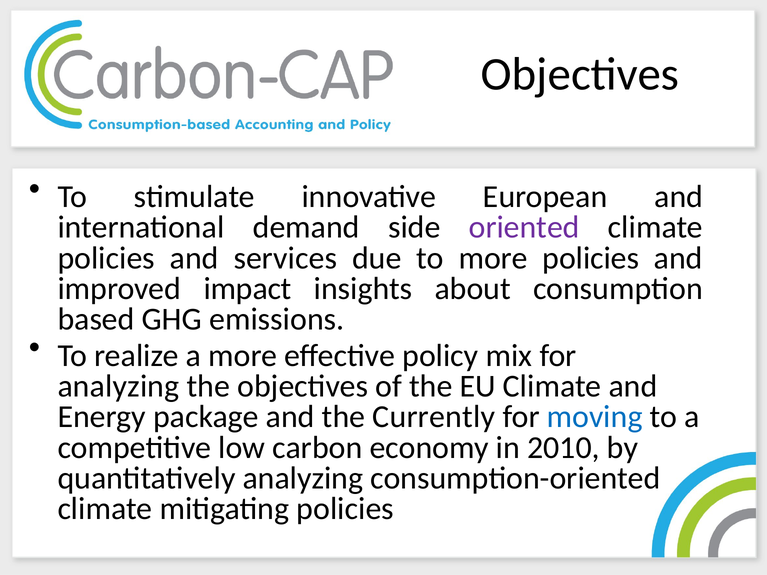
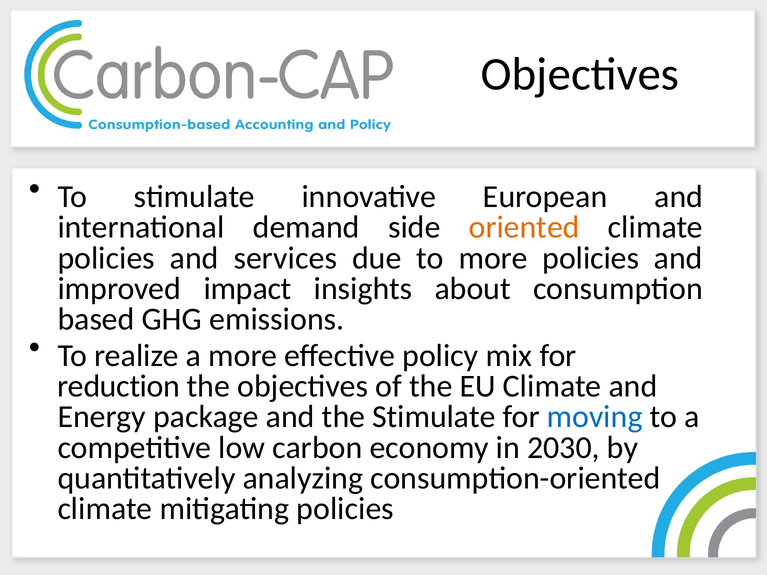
oriented colour: purple -> orange (524, 228)
analyzing: analyzing -> reduction (119, 386)
the Currently: Currently -> Stimulate (434, 417)
2010: 2010 -> 2030 (563, 448)
